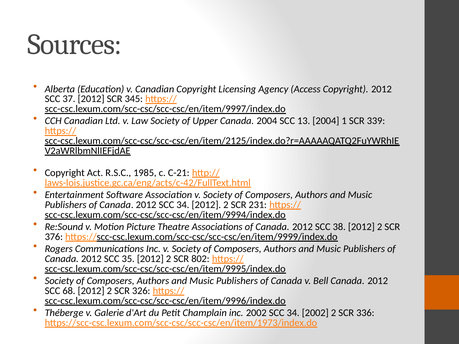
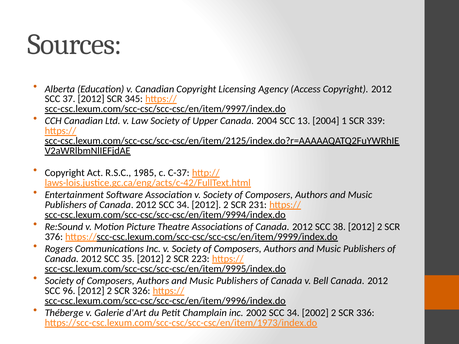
C-21: C-21 -> C-37 (179, 173)
802: 802 -> 223 (200, 259)
68: 68 -> 96 (69, 291)
